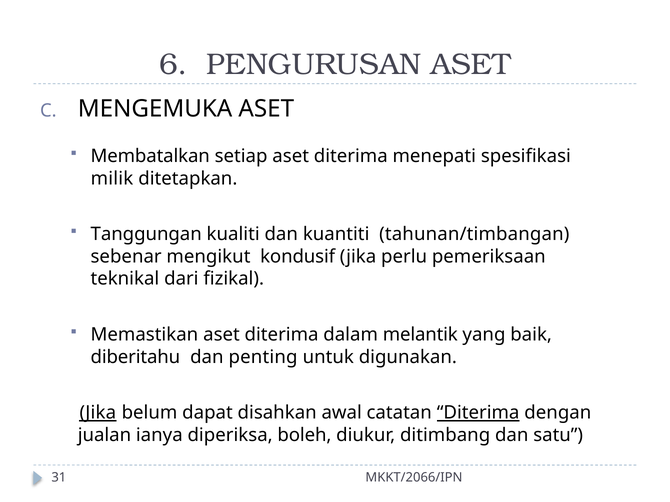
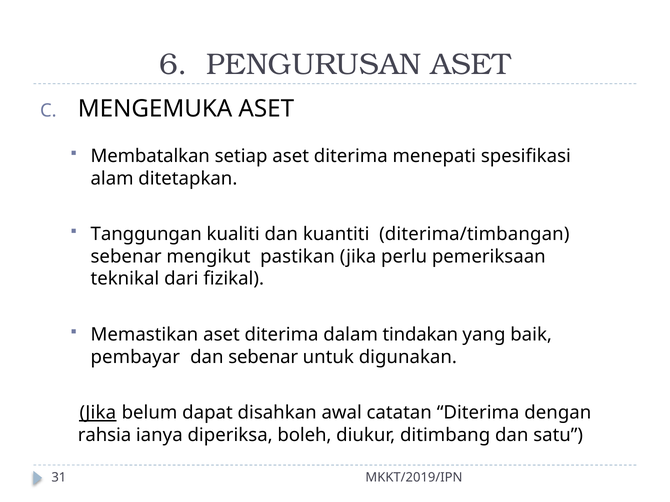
milik: milik -> alam (112, 179)
tahunan/timbangan: tahunan/timbangan -> diterima/timbangan (474, 234)
kondusif: kondusif -> pastikan (298, 257)
melantik: melantik -> tindakan (420, 335)
diberitahu: diberitahu -> pembayar (135, 357)
dan penting: penting -> sebenar (263, 357)
Diterima underline: present -> none (478, 413)
jualan: jualan -> rahsia (104, 436)
MKKT/2066/IPN: MKKT/2066/IPN -> MKKT/2019/IPN (414, 478)
